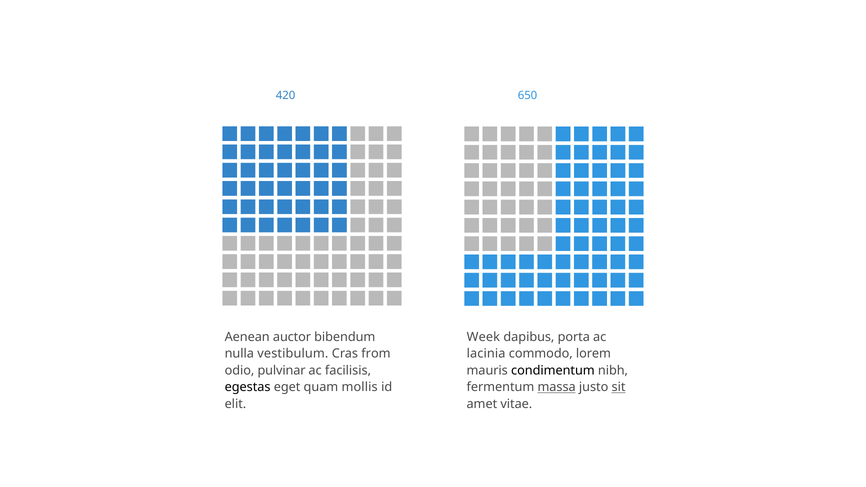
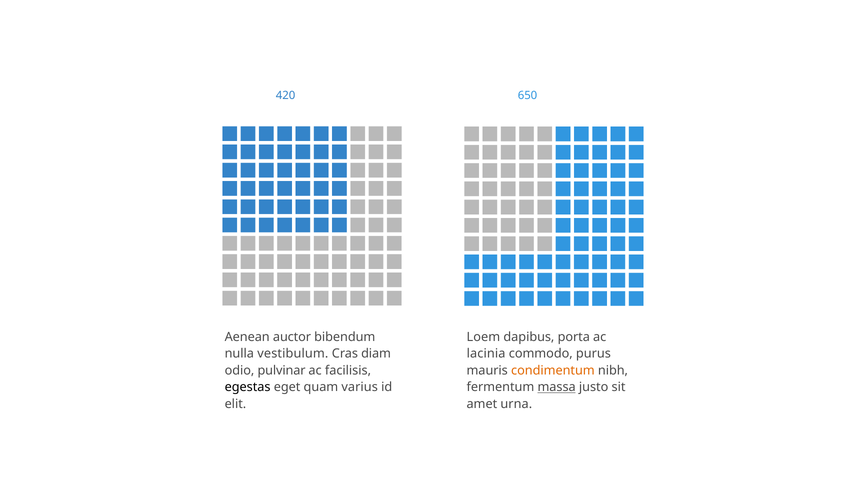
Week: Week -> Loem (483, 337)
from: from -> diam (376, 354)
lorem: lorem -> purus (593, 354)
condimentum colour: black -> orange (553, 371)
mollis: mollis -> varius (360, 387)
sit underline: present -> none (619, 387)
vitae: vitae -> urna (516, 404)
